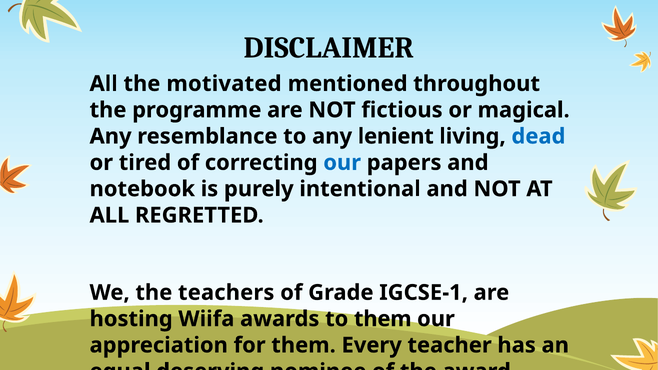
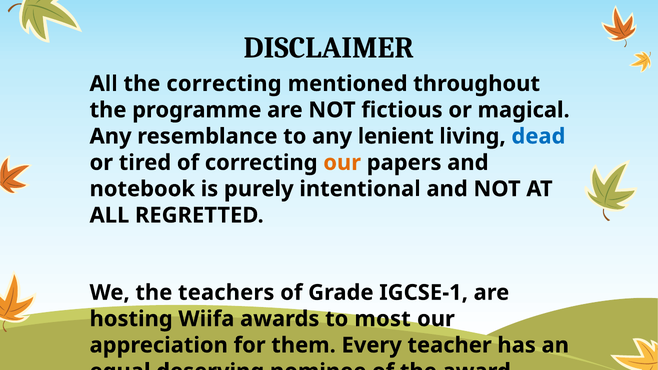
the motivated: motivated -> correcting (224, 84)
our colour: blue -> orange (342, 163)
to them: them -> most (383, 319)
